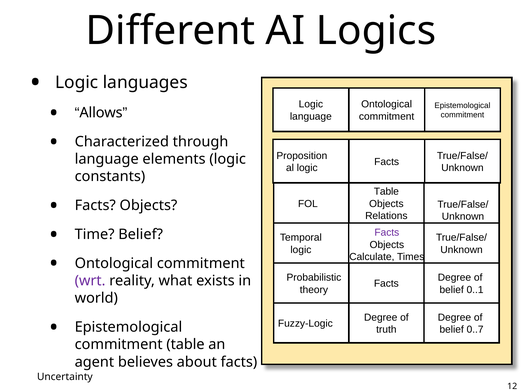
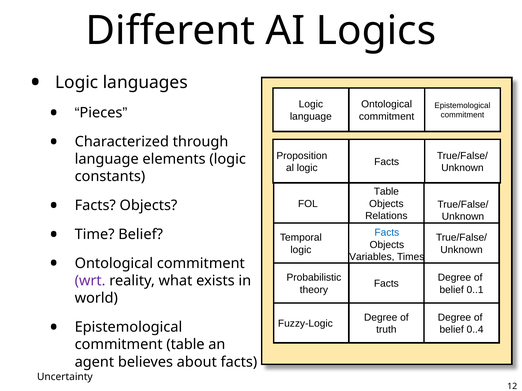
Allows: Allows -> Pieces (101, 113)
Facts colour: purple -> blue (387, 233)
Calculate: Calculate -> Variables (372, 257)
0..7: 0..7 -> 0..4 (475, 330)
